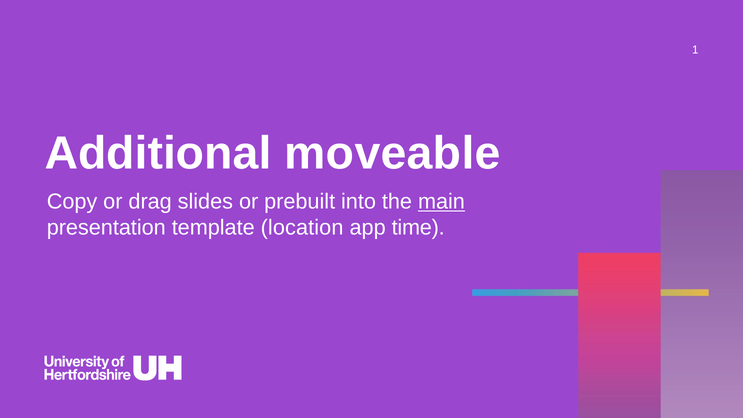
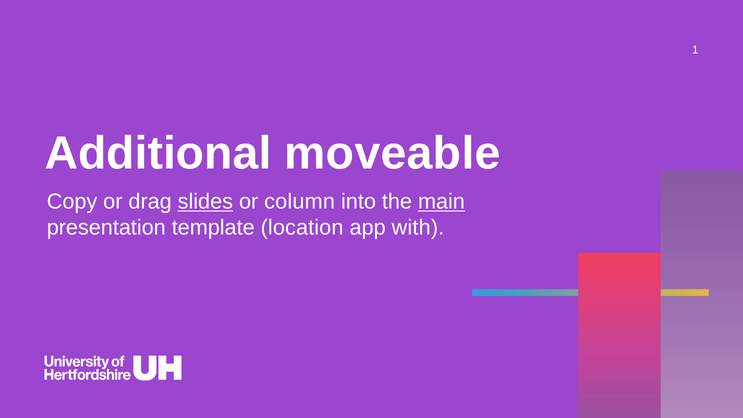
slides underline: none -> present (205, 202)
prebuilt: prebuilt -> column (300, 202)
time: time -> with (418, 228)
